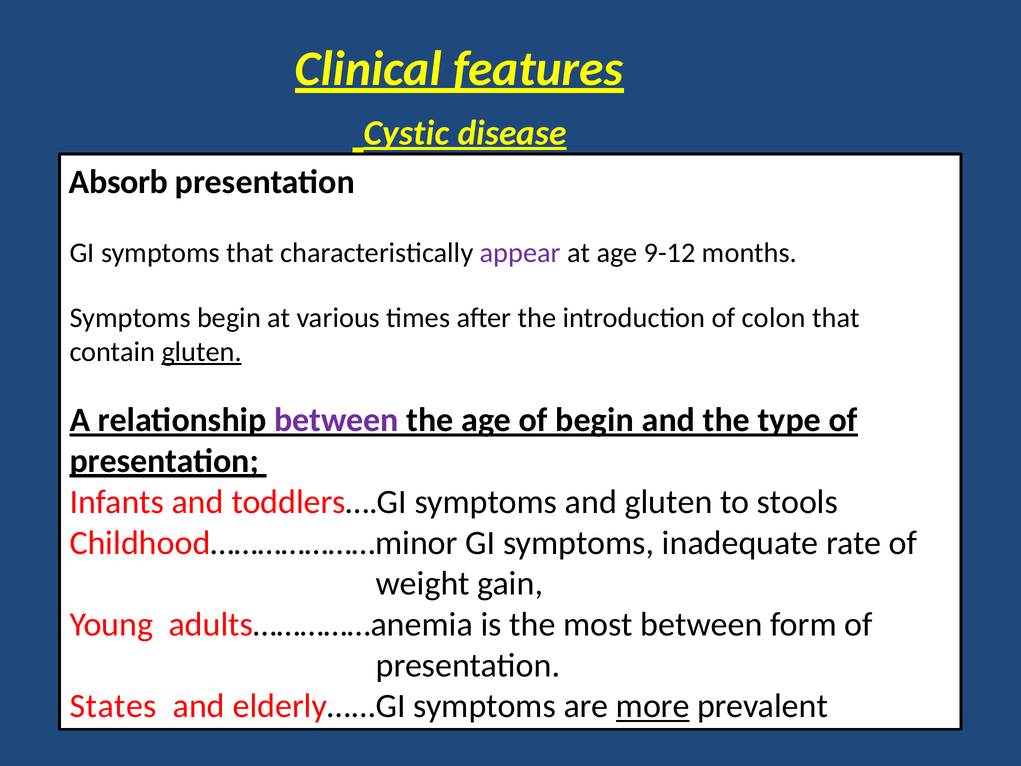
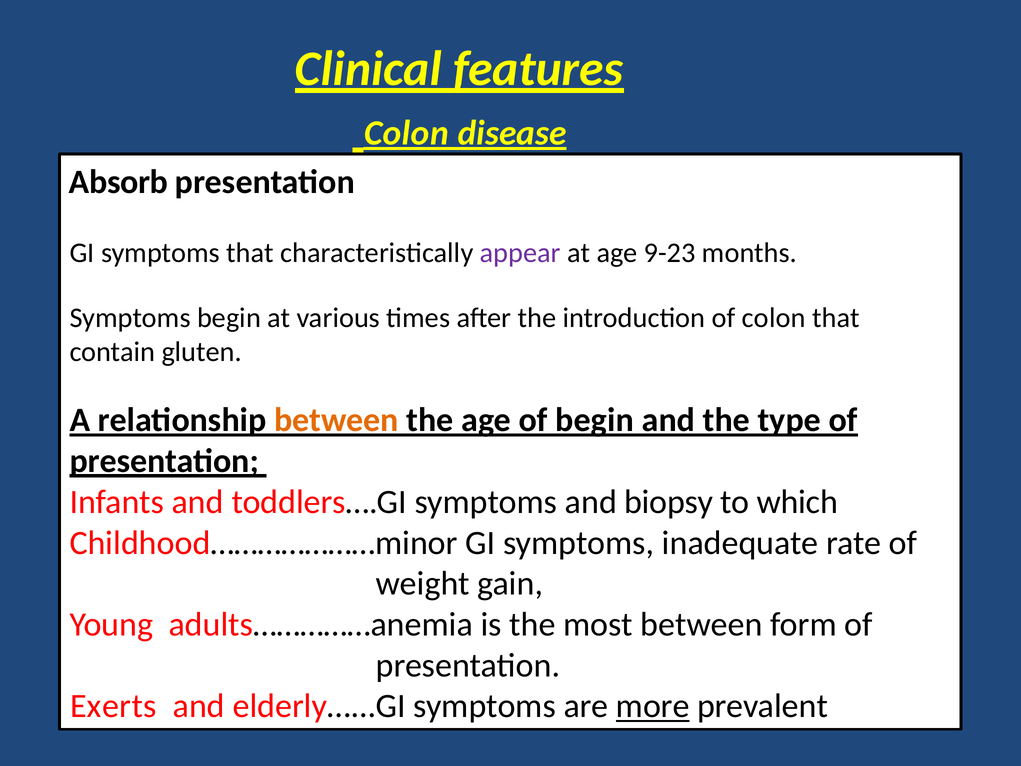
Cystic: Cystic -> Colon (406, 133)
9-12: 9-12 -> 9-23 (670, 253)
gluten underline: present -> none (202, 352)
between colour: purple -> orange (336, 420)
and gluten: gluten -> biopsy (669, 502)
stools: stools -> which (797, 502)
States: States -> Exerts (113, 706)
